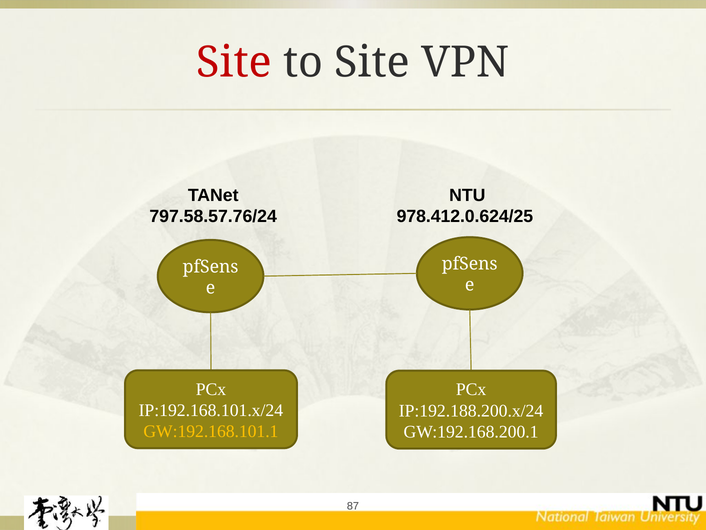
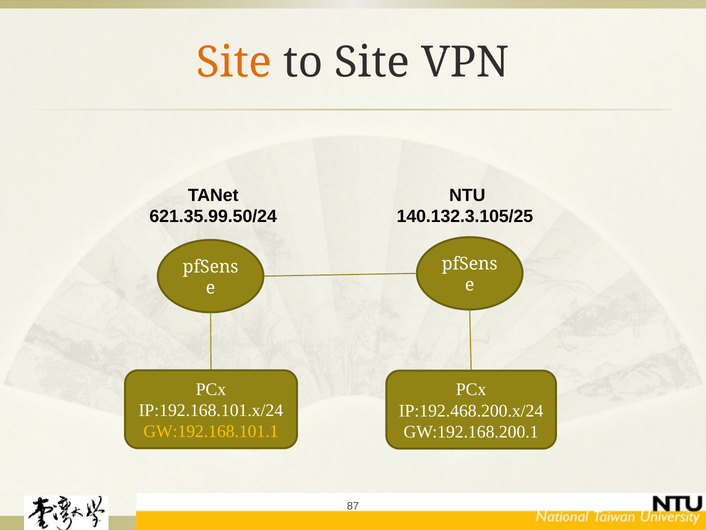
Site colour: red -> orange (234, 63)
978.412.0.624/25: 978.412.0.624/25 -> 140.132.3.105/25 (465, 216)
797.58.57.76/24: 797.58.57.76/24 -> 621.35.99.50/24 (213, 216)
IP:192.188.200.x/24: IP:192.188.200.x/24 -> IP:192.468.200.x/24 (471, 410)
